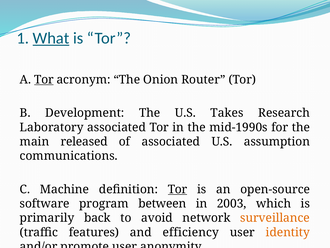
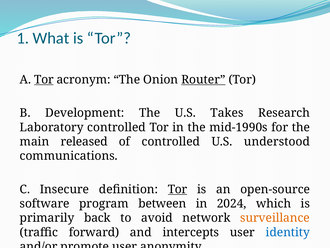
What underline: present -> none (51, 38)
Router underline: none -> present (203, 79)
Laboratory associated: associated -> controlled (117, 127)
of associated: associated -> controlled (171, 141)
assumption: assumption -> understood (277, 141)
Machine: Machine -> Insecure (64, 189)
2003: 2003 -> 2024 (232, 203)
features: features -> forward (94, 232)
efficiency: efficiency -> intercepts (191, 232)
identity colour: orange -> blue (288, 232)
